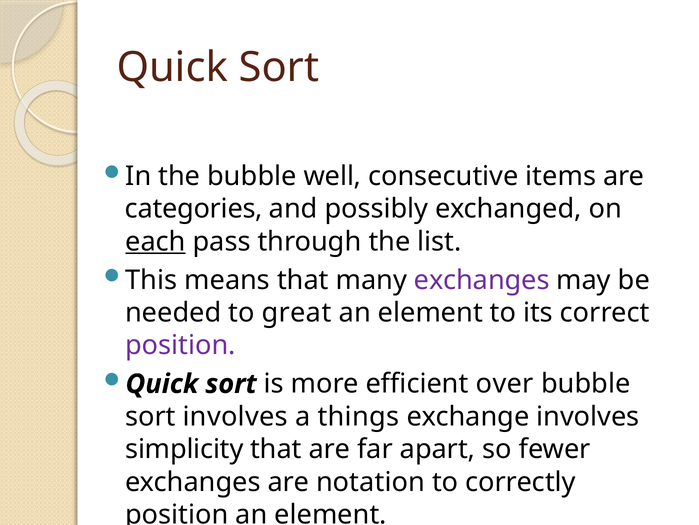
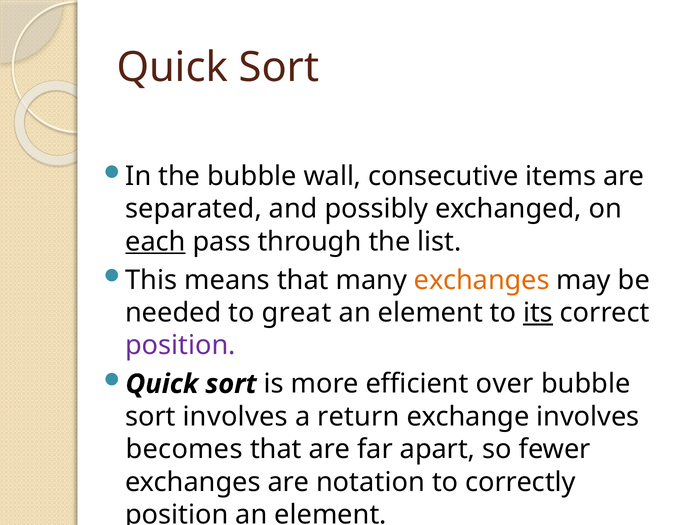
well: well -> wall (332, 176)
categories: categories -> separated (194, 209)
exchanges colour: purple -> orange (482, 280)
its underline: none -> present (538, 312)
things: things -> return (358, 416)
simplicity: simplicity -> becomes (184, 449)
